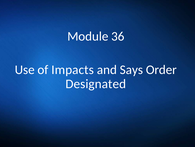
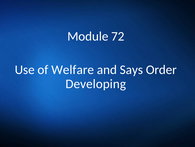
36: 36 -> 72 (118, 36)
Impacts: Impacts -> Welfare (73, 69)
Designated: Designated -> Developing (96, 84)
